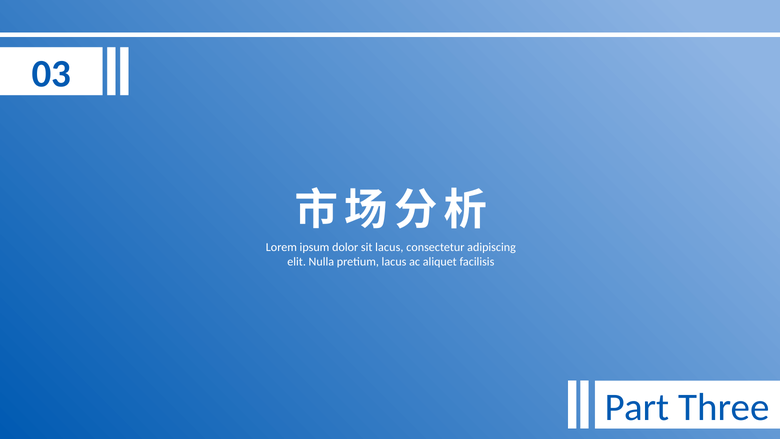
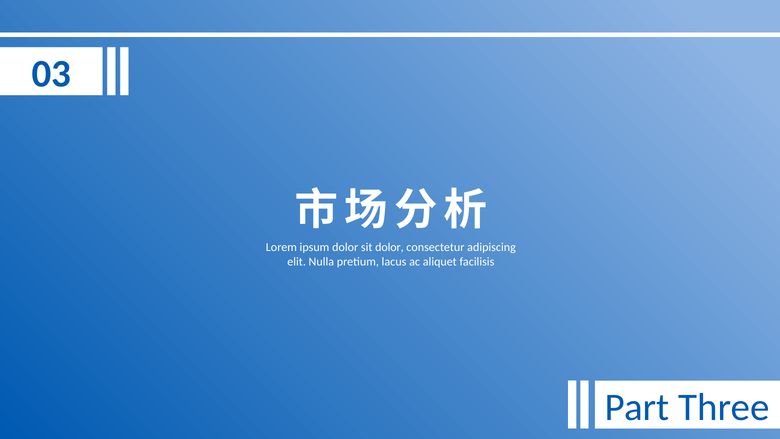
sit lacus: lacus -> dolor (389, 247)
